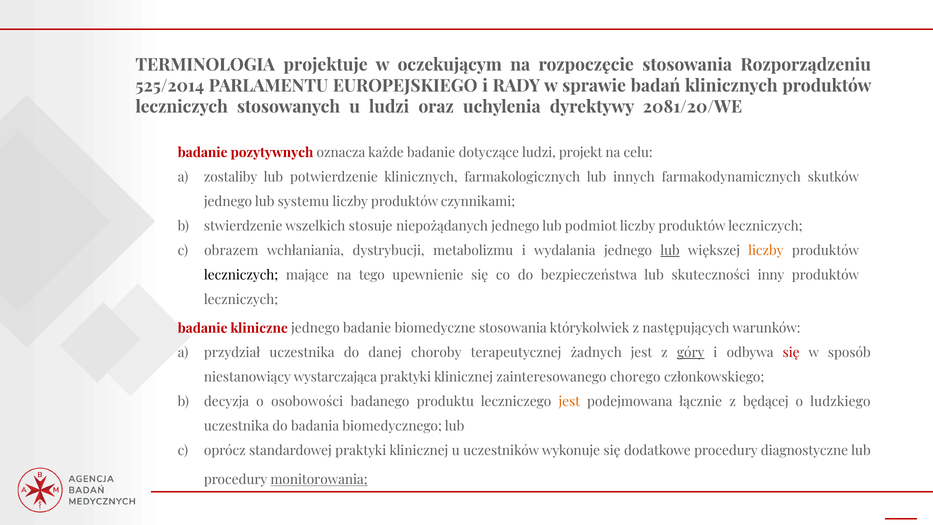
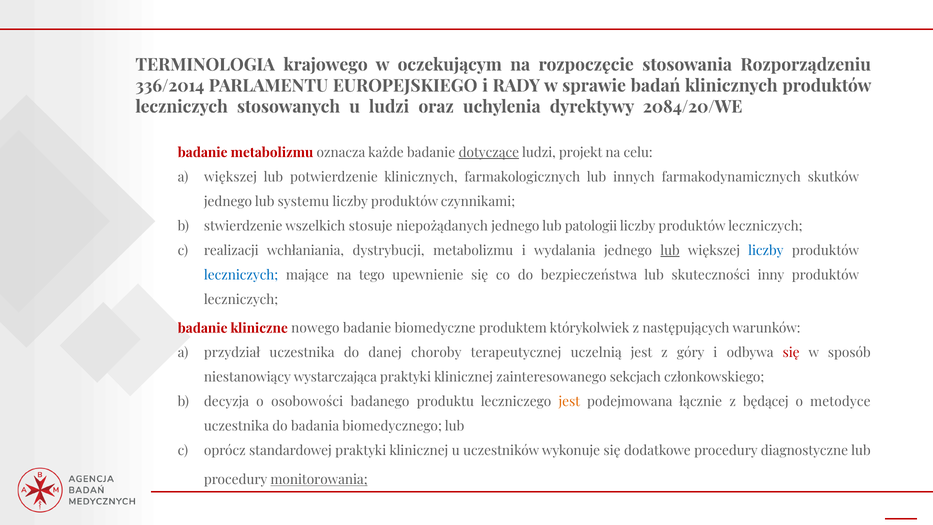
projektuje: projektuje -> krajowego (326, 65)
525/2014: 525/2014 -> 336/2014 (170, 86)
2081/20/WE: 2081/20/WE -> 2084/20/WE (693, 107)
badanie pozytywnych: pozytywnych -> metabolizmu (272, 153)
dotyczące underline: none -> present (489, 153)
zostaliby: zostaliby -> większej (230, 177)
podmiot: podmiot -> patologii (591, 226)
obrazem: obrazem -> realizacji (231, 250)
liczby colour: orange -> blue (766, 250)
leczniczych colour: black -> blue (241, 275)
kliniczne jednego: jednego -> nowego (315, 328)
biomedyczne stosowania: stosowania -> produktem (513, 328)
żadnych: żadnych -> uczelnią (596, 353)
góry underline: present -> none (691, 353)
chorego: chorego -> sekcjach (635, 377)
ludzkiego: ludzkiego -> metodyce (840, 402)
